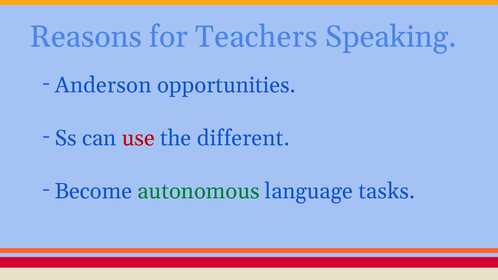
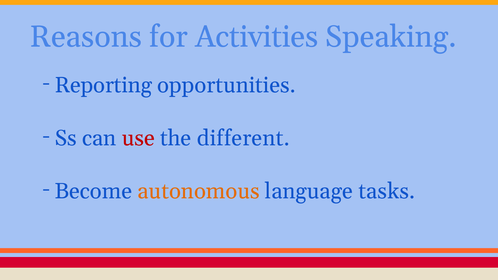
Teachers: Teachers -> Activities (257, 37)
Anderson: Anderson -> Reporting (103, 85)
autonomous colour: green -> orange (199, 191)
